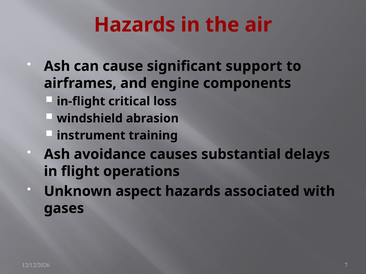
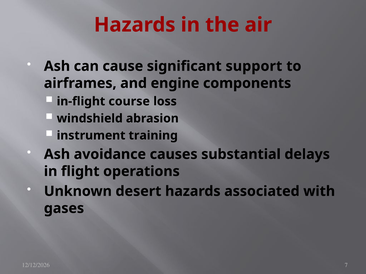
critical: critical -> course (129, 102)
aspect: aspect -> desert (138, 192)
